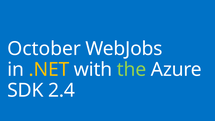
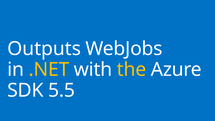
October: October -> Outputs (44, 49)
the colour: light green -> yellow (132, 70)
2.4: 2.4 -> 5.5 (62, 90)
